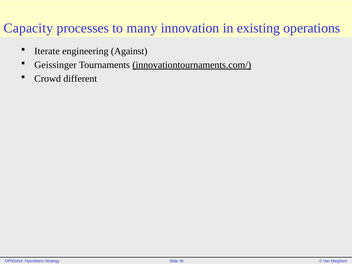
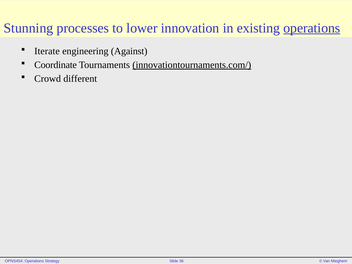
Capacity: Capacity -> Stunning (28, 28)
many: many -> lower (142, 28)
operations underline: none -> present (312, 28)
Geissinger: Geissinger -> Coordinate (56, 65)
